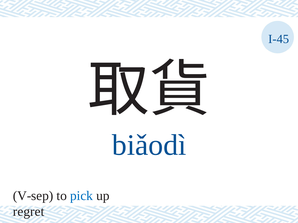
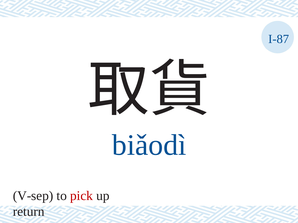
I-45: I-45 -> I-87 (279, 39)
pick colour: blue -> red (82, 196)
regret: regret -> return (29, 212)
